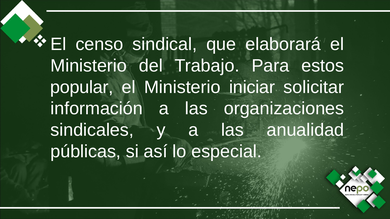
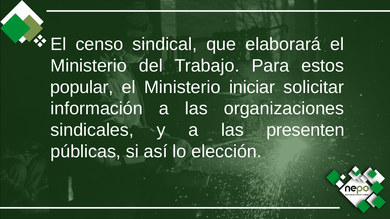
anualidad: anualidad -> presenten (305, 130)
especial: especial -> elección (227, 152)
